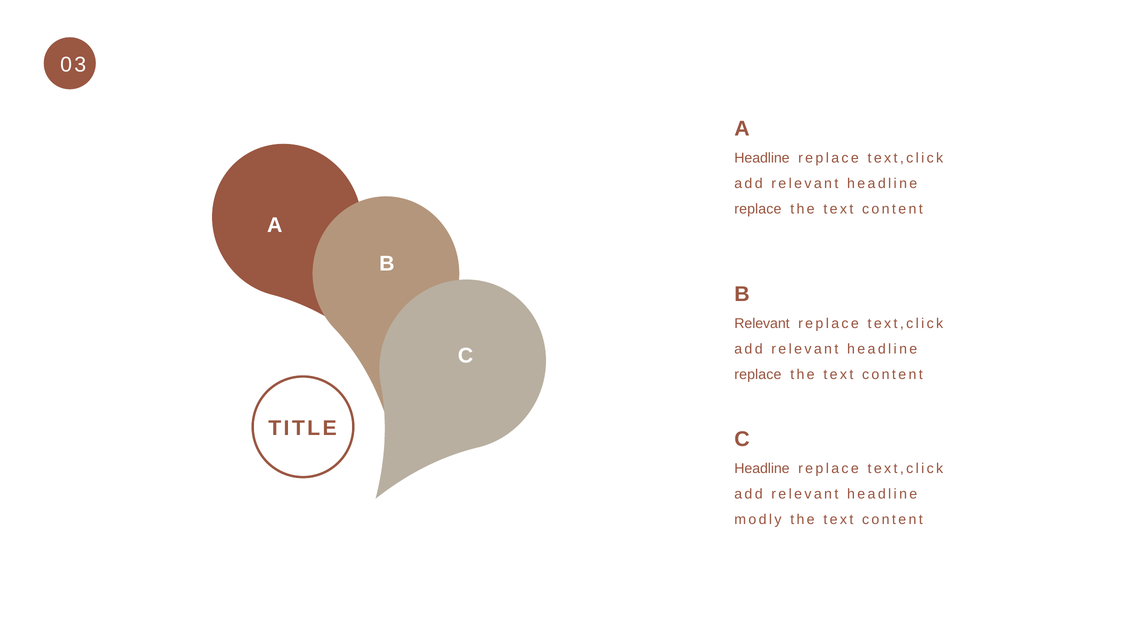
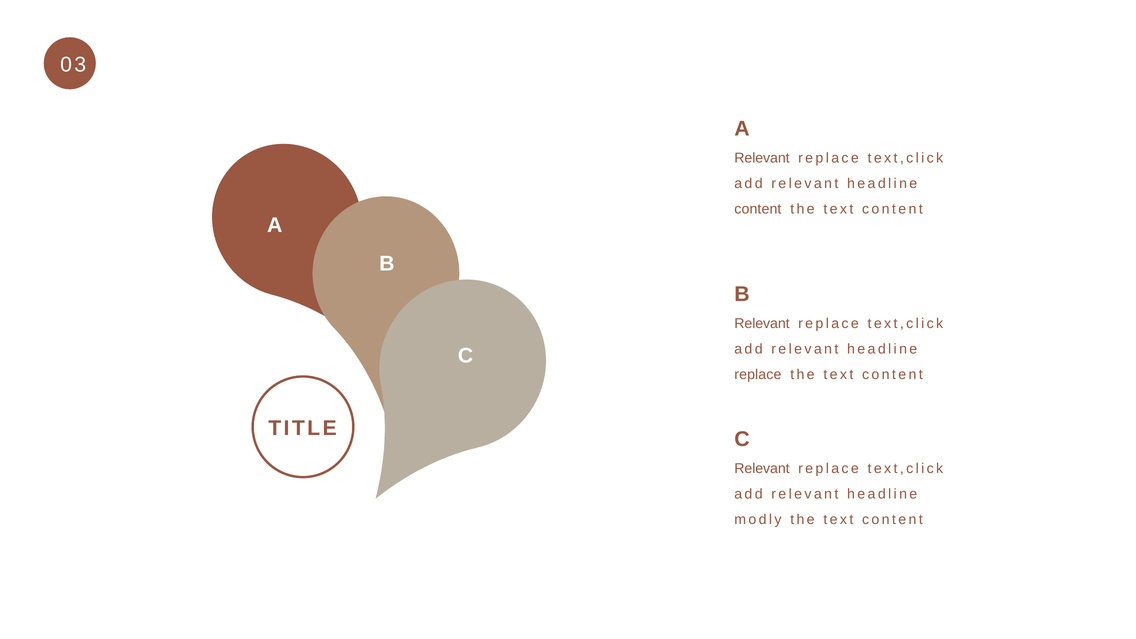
Headline: Headline -> Relevant (762, 158)
replace: replace -> content (758, 209)
Headline: Headline -> Relevant (762, 468)
